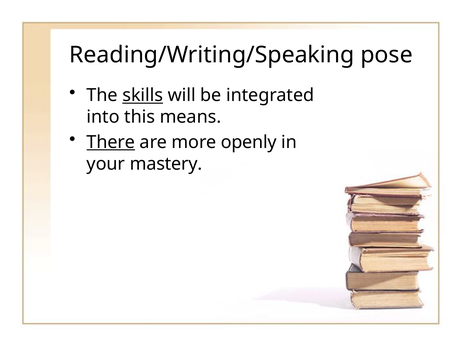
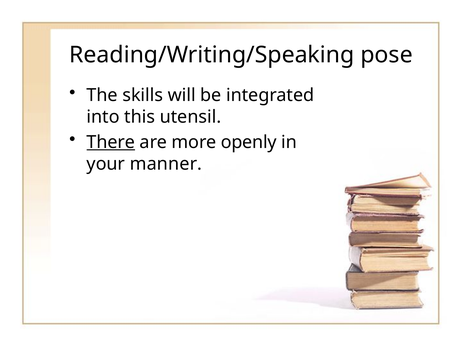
skills underline: present -> none (143, 95)
means: means -> utensil (190, 117)
mastery: mastery -> manner (166, 164)
